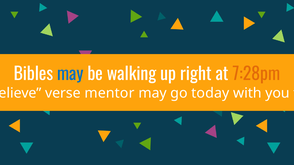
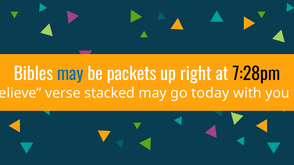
walking: walking -> packets (132, 74)
7:28pm colour: orange -> black (256, 74)
mentor: mentor -> stacked (110, 93)
